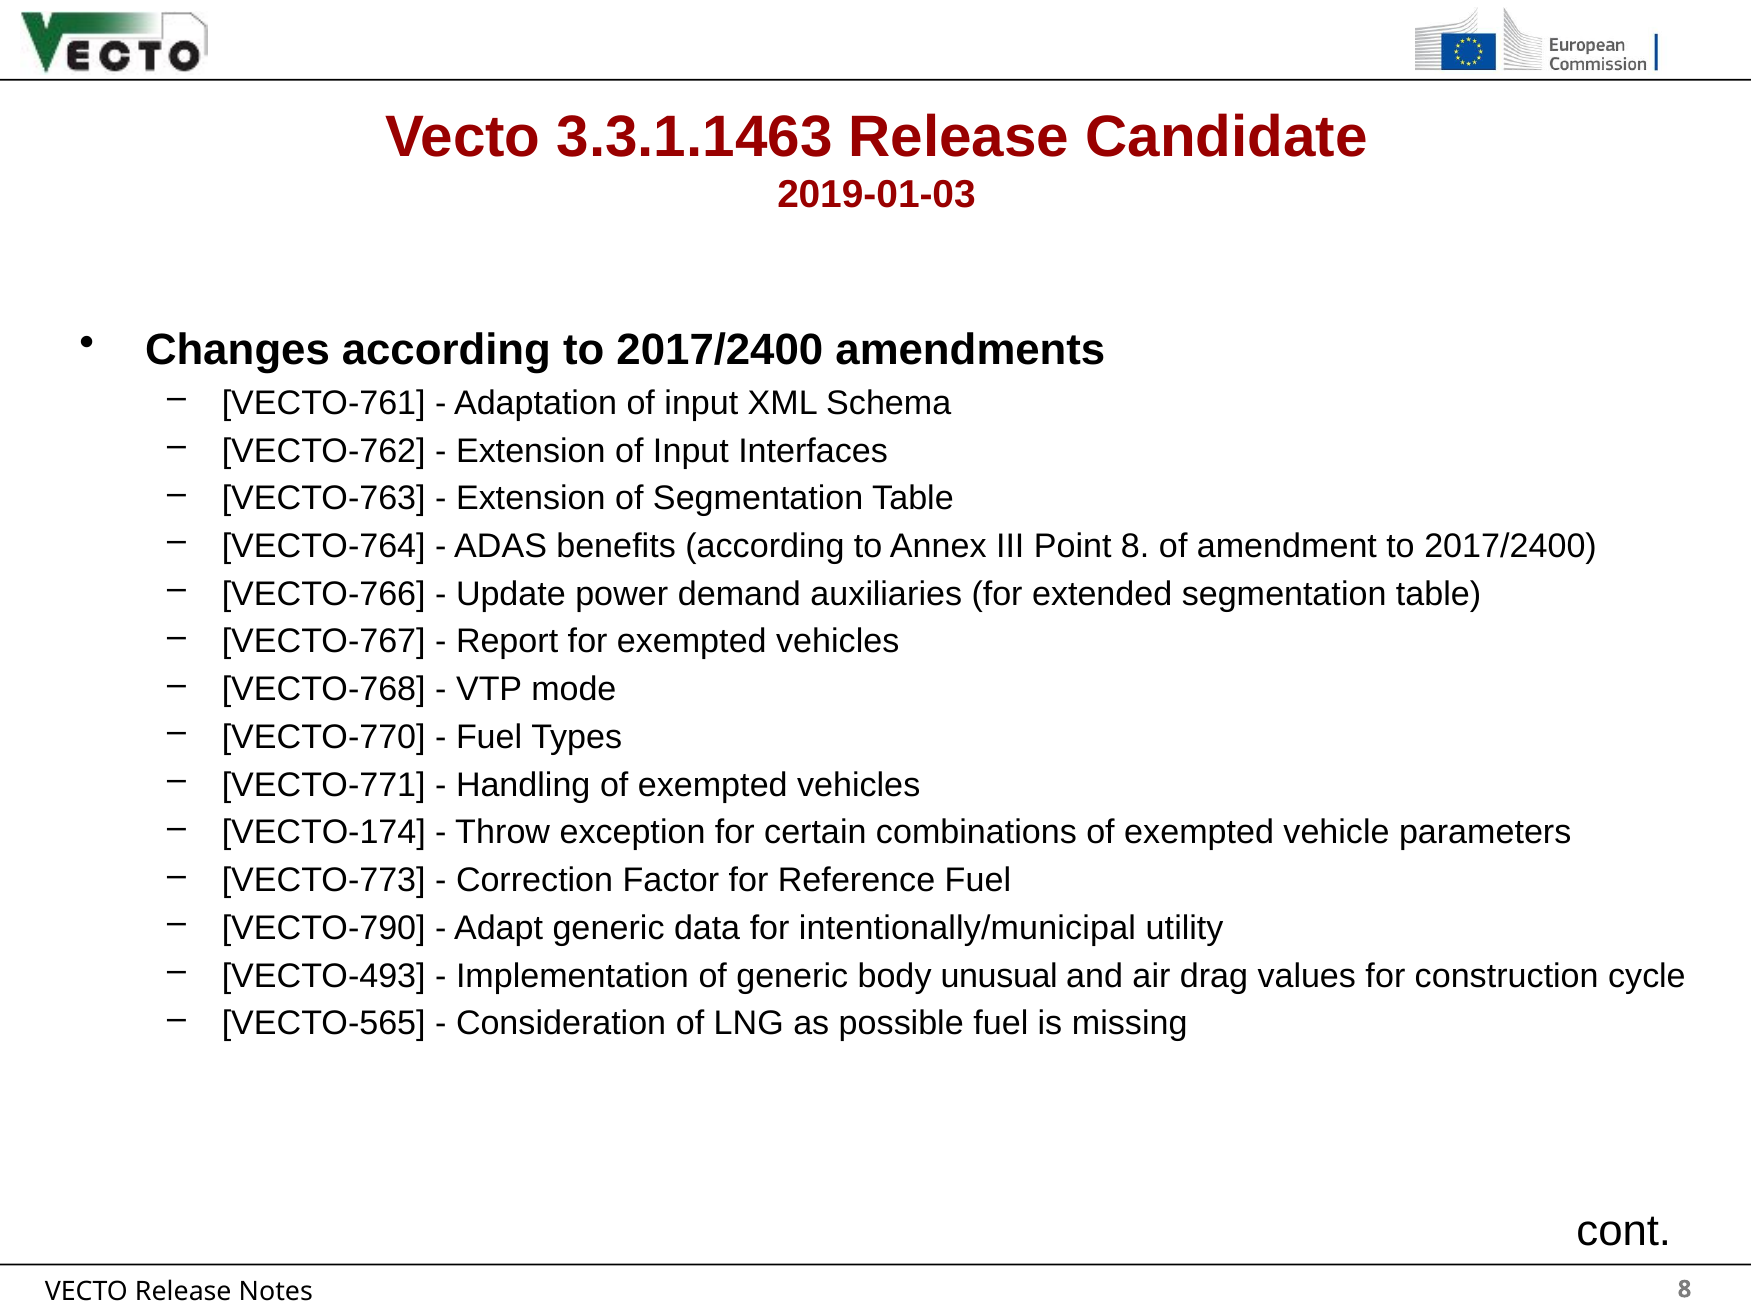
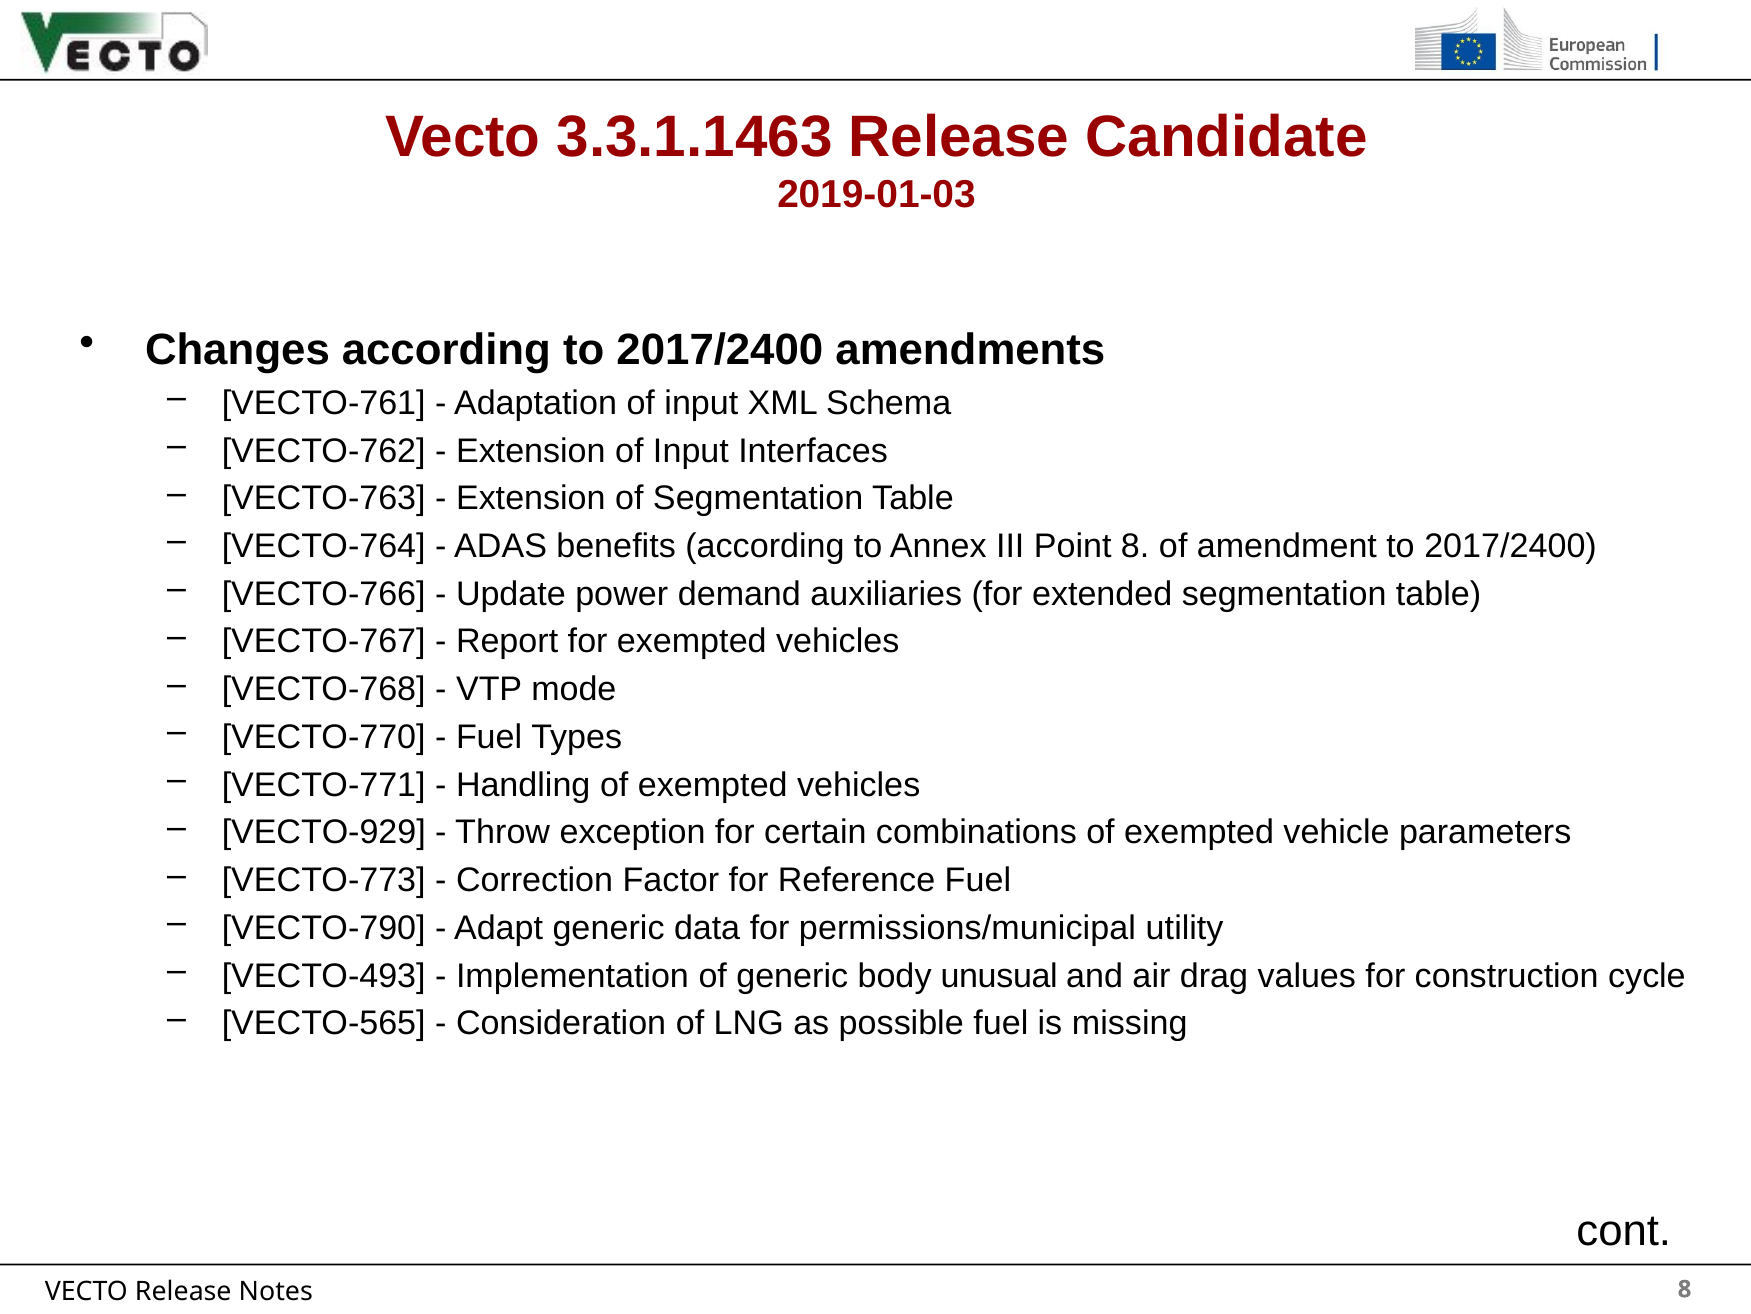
VECTO-174: VECTO-174 -> VECTO-929 (324, 832)
intentionally/municipal: intentionally/municipal -> permissions/municipal (967, 928)
